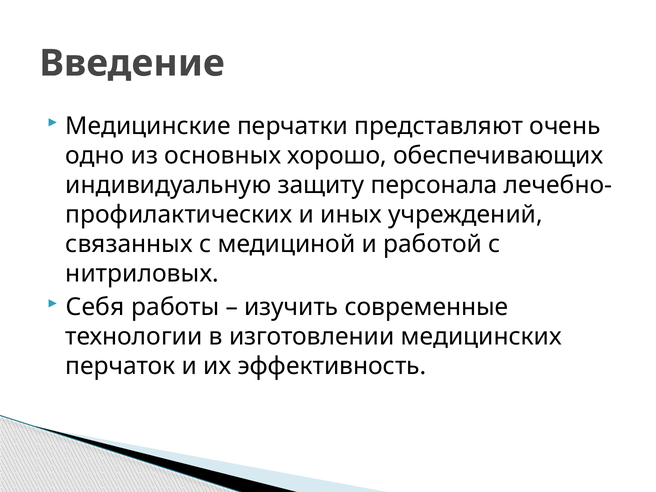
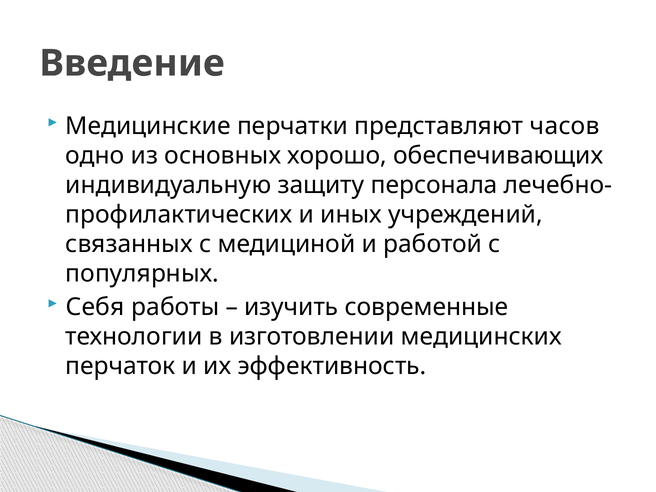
очень: очень -> часов (565, 126)
нитриловых: нитриловых -> популярных (142, 274)
